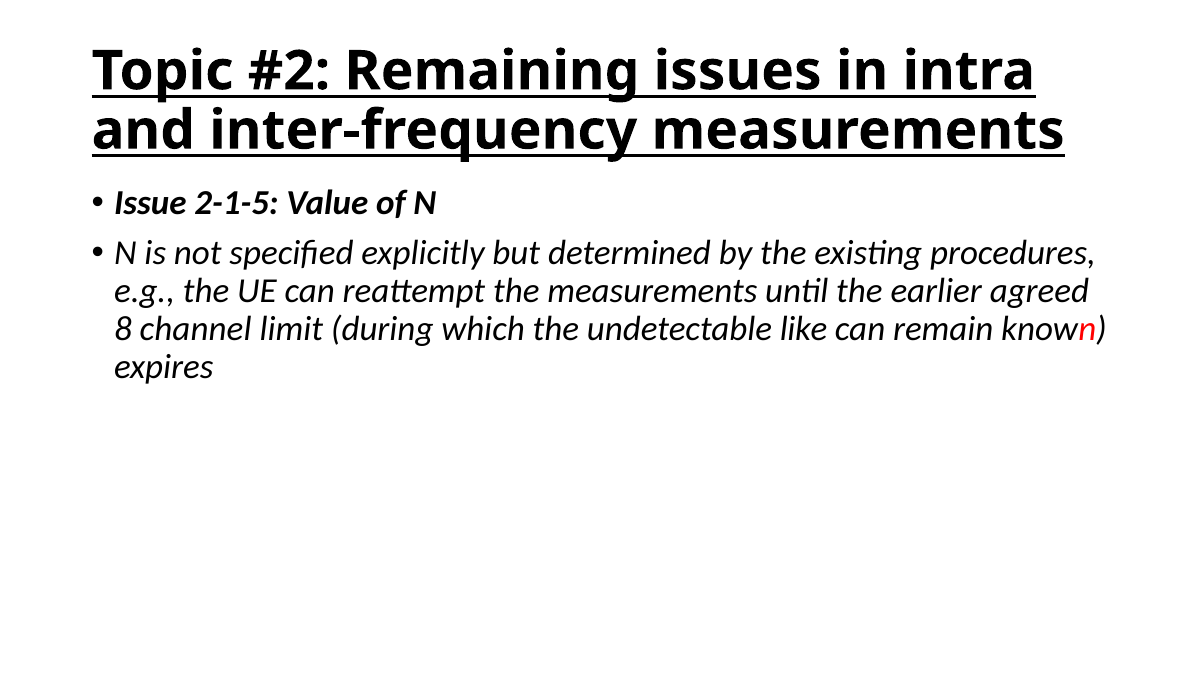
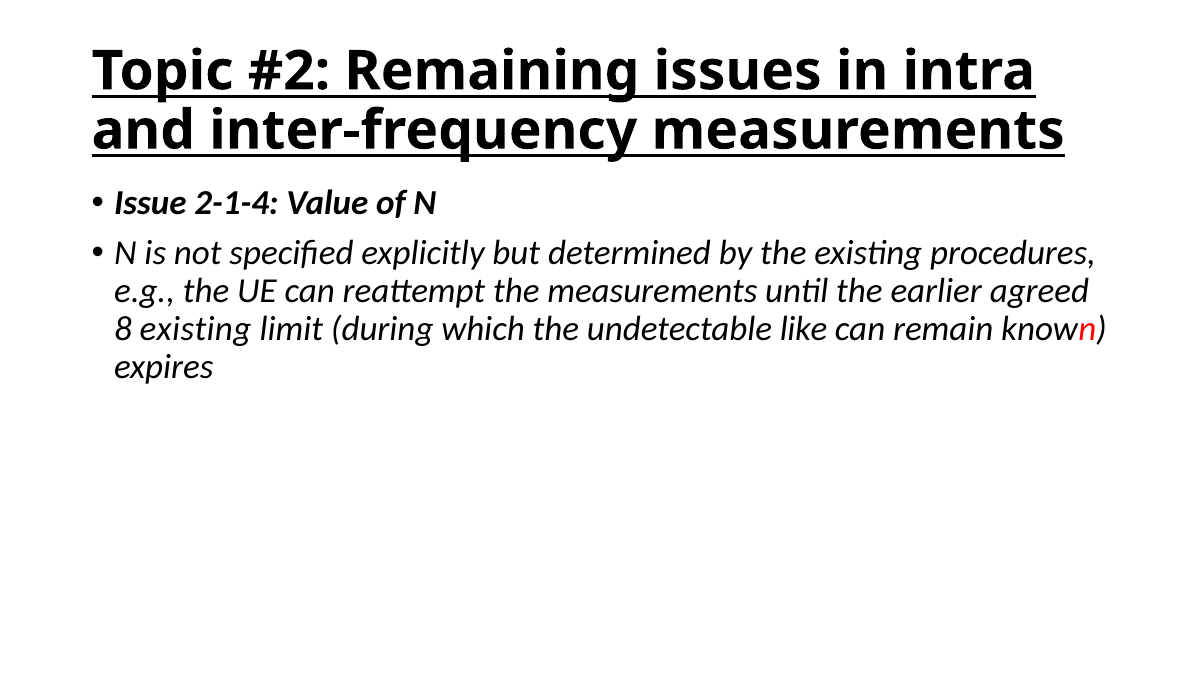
2-1-5: 2-1-5 -> 2-1-4 (237, 203)
8 channel: channel -> existing (195, 329)
